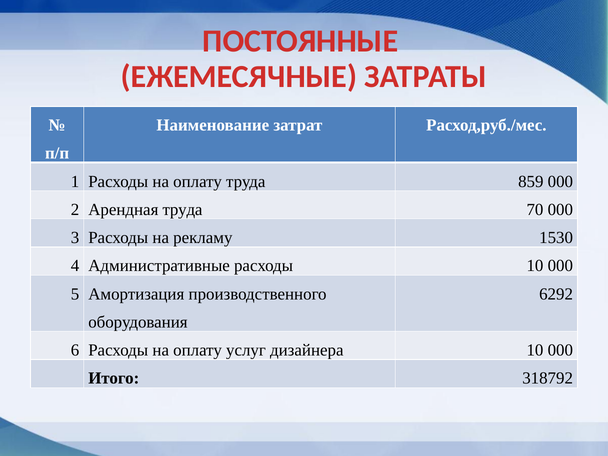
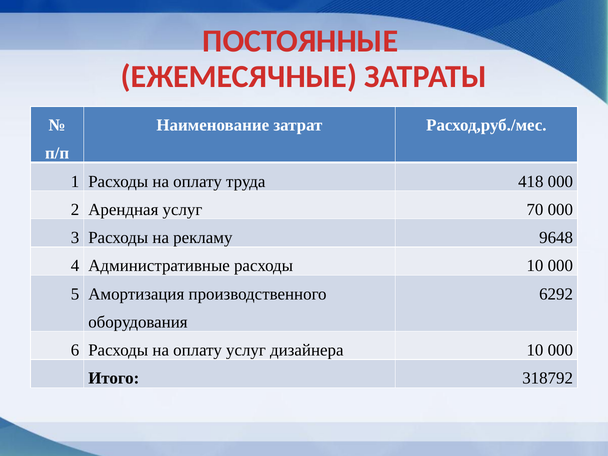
859: 859 -> 418 (531, 182)
Арендная труда: труда -> услуг (182, 210)
1530: 1530 -> 9648 (556, 238)
